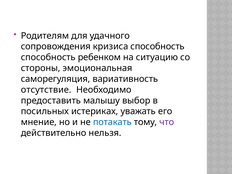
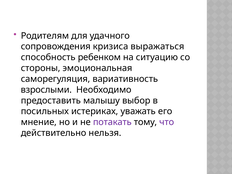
кризиса способность: способность -> выражаться (157, 47)
отсутствие: отсутствие -> взрослыми (46, 90)
потакать colour: blue -> purple (112, 122)
